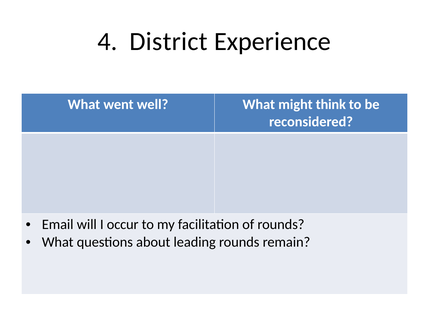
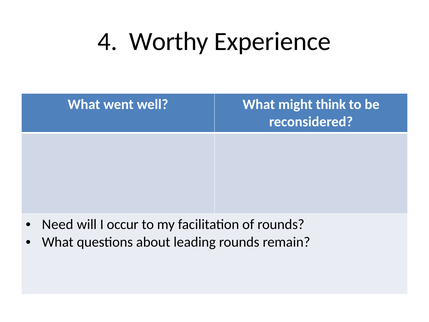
District: District -> Worthy (169, 42)
Email: Email -> Need (58, 224)
